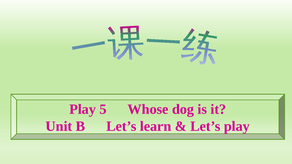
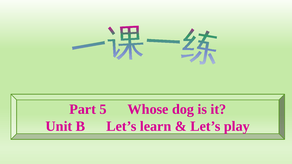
Play: Play -> Part (83, 109)
